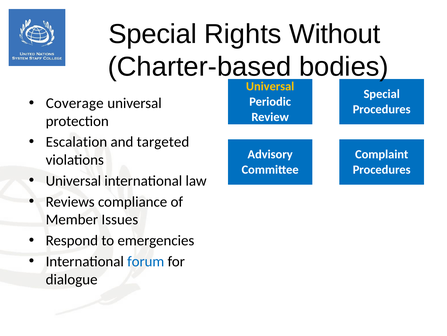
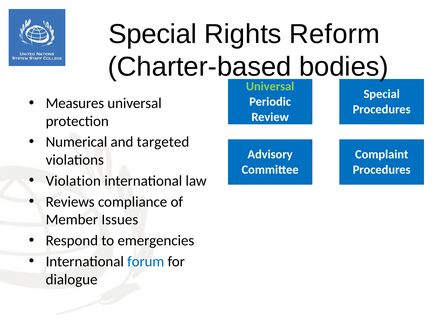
Without: Without -> Reform (335, 34)
Universal colour: yellow -> light green (270, 86)
Coverage: Coverage -> Measures (75, 103)
Escalation: Escalation -> Numerical (76, 142)
Universal: Universal -> Violation (73, 180)
